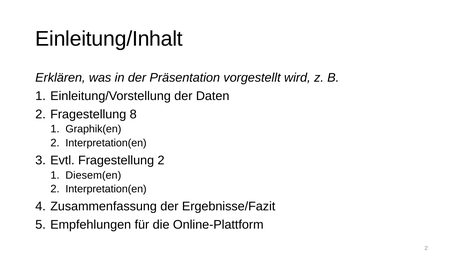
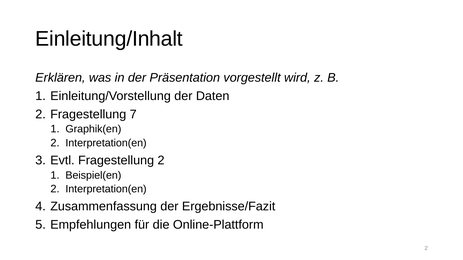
8: 8 -> 7 (133, 114)
Diesem(en: Diesem(en -> Beispiel(en (93, 175)
